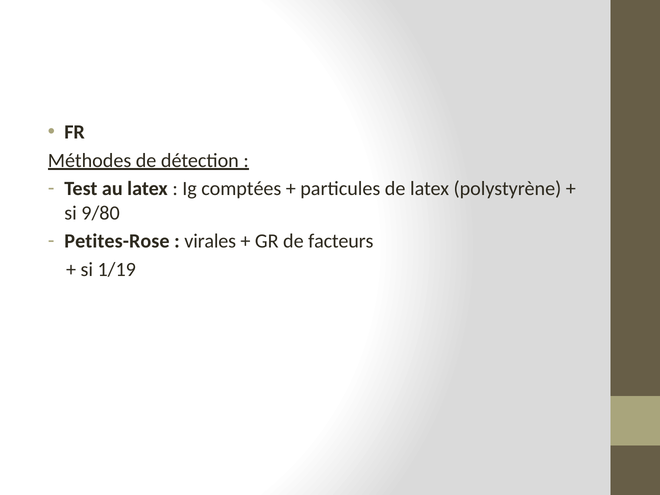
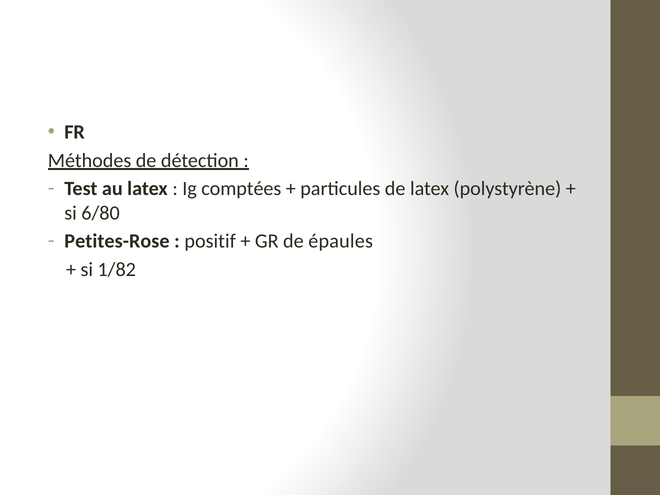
9/80: 9/80 -> 6/80 (101, 213)
virales: virales -> positif (210, 241)
facteurs: facteurs -> épaules (341, 241)
1/19: 1/19 -> 1/82 (117, 269)
